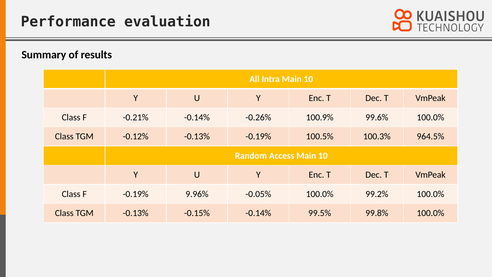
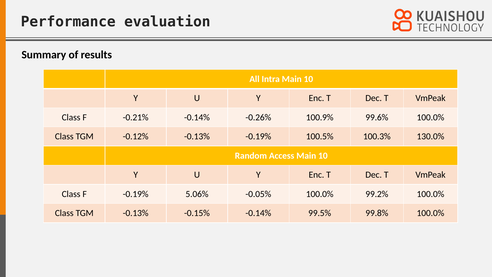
964.5%: 964.5% -> 130.0% (430, 136)
9.96%: 9.96% -> 5.06% (197, 194)
